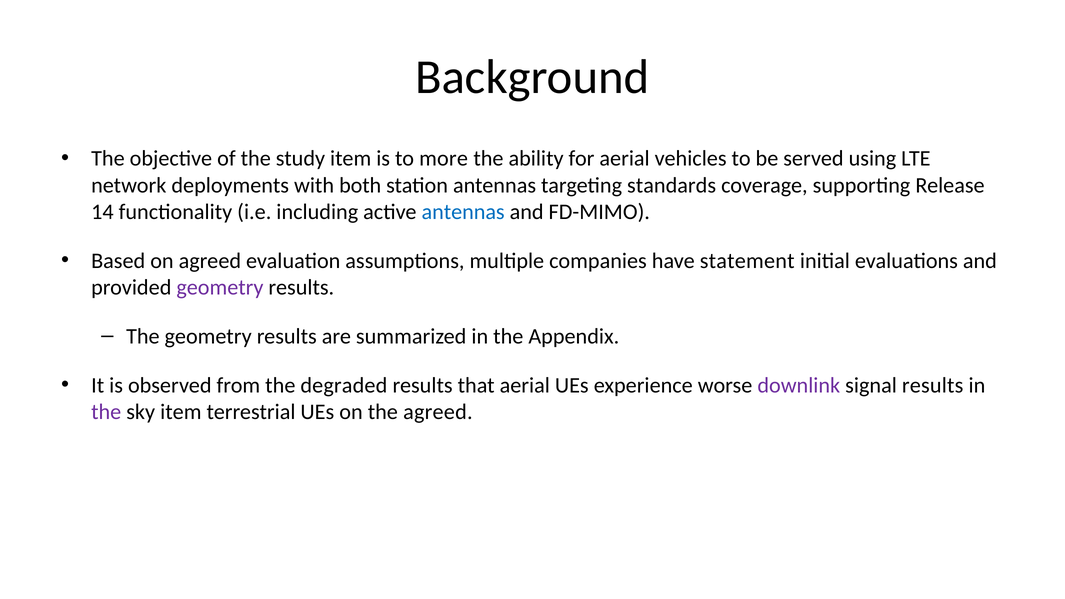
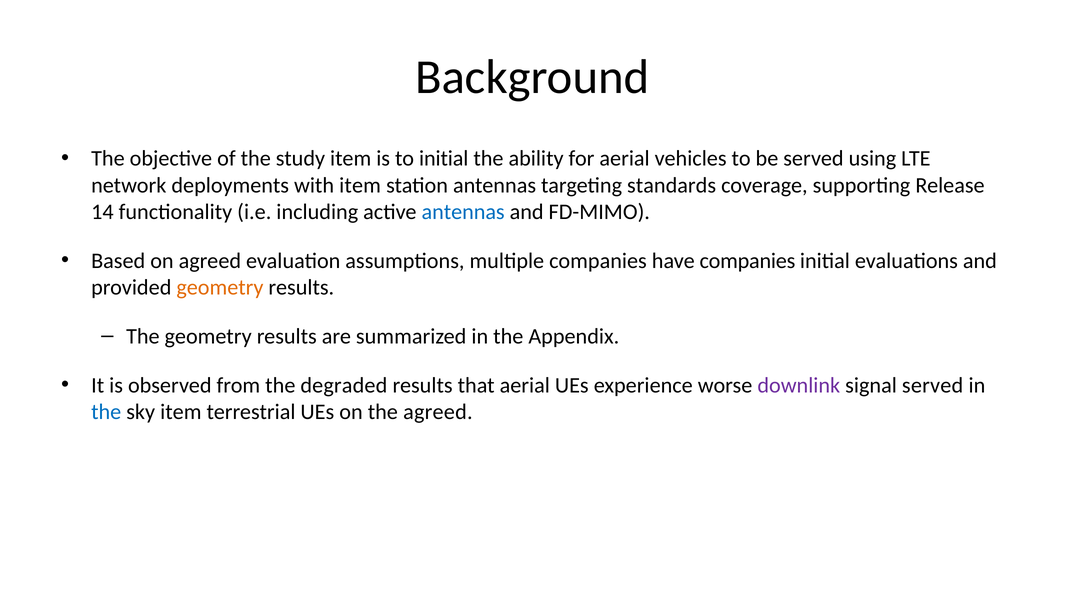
to more: more -> initial (444, 159)
with both: both -> item (360, 185)
have statement: statement -> companies (747, 261)
geometry colour: purple -> orange (220, 288)
signal results: results -> served (933, 385)
the colour: purple -> blue (106, 412)
